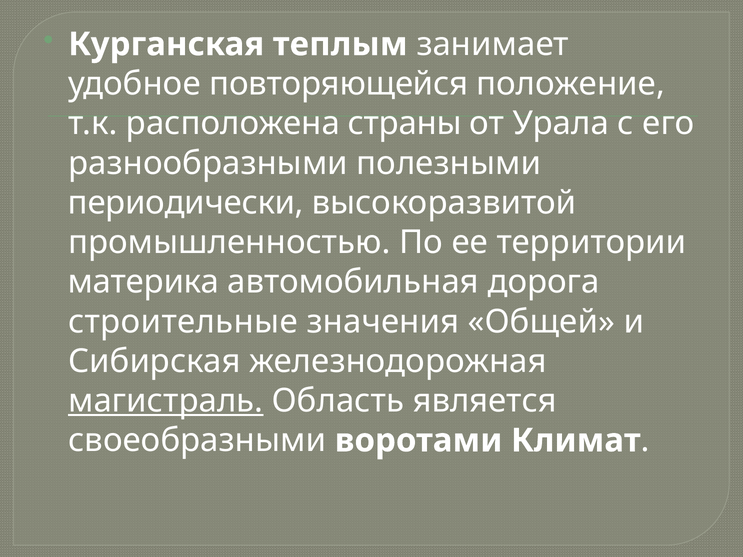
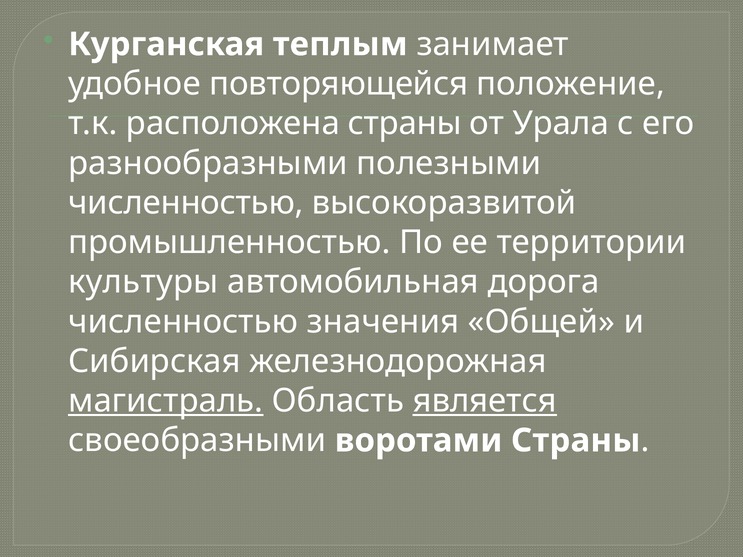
периодически: периодически -> численностью (186, 203)
материка: материка -> культуры (143, 282)
строительные: строительные -> численностью (183, 322)
является underline: none -> present (485, 401)
воротами Климат: Климат -> Страны (576, 441)
